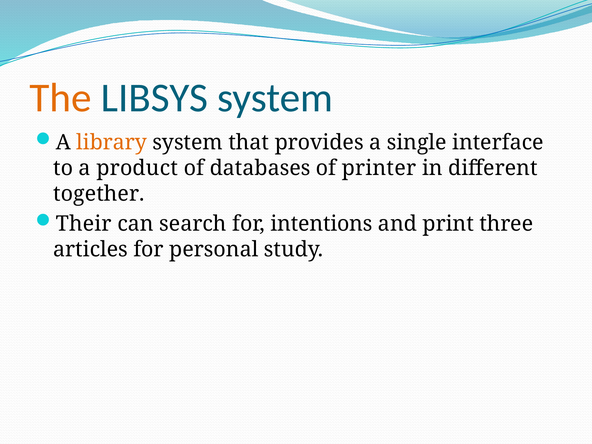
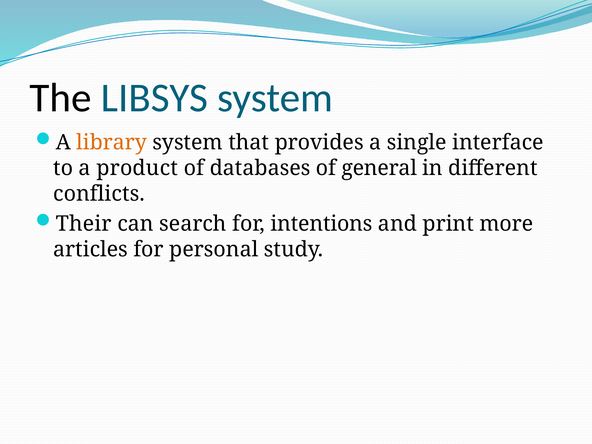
The colour: orange -> black (61, 98)
printer: printer -> general (379, 168)
together: together -> conflicts (99, 194)
three: three -> more (506, 224)
